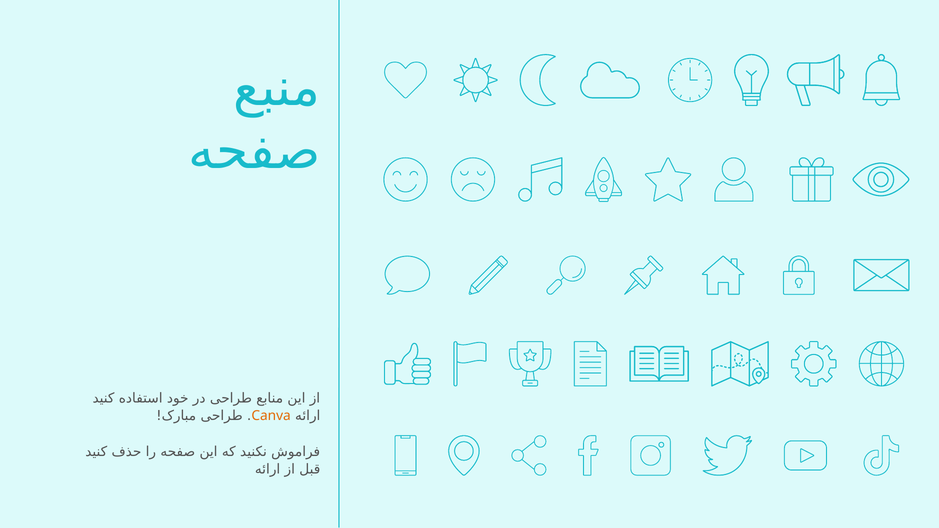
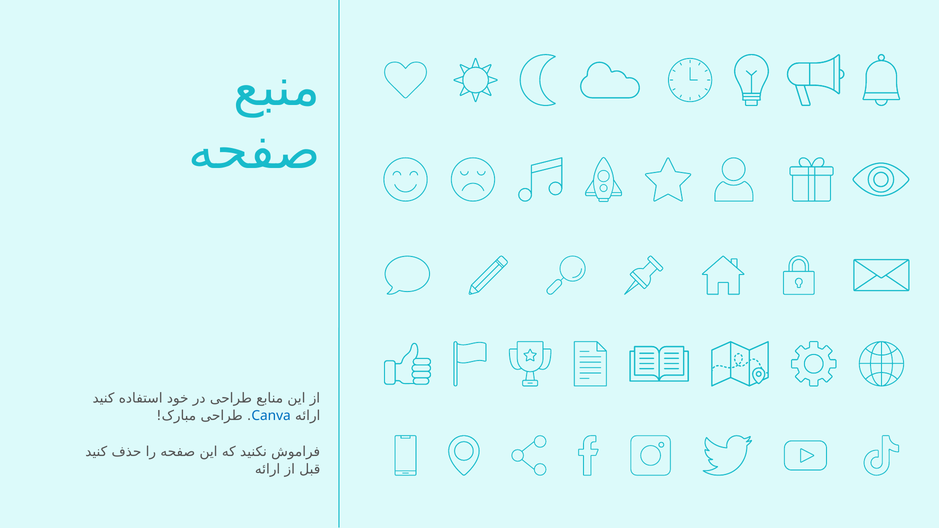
Canva colour: orange -> blue (271, 416)
